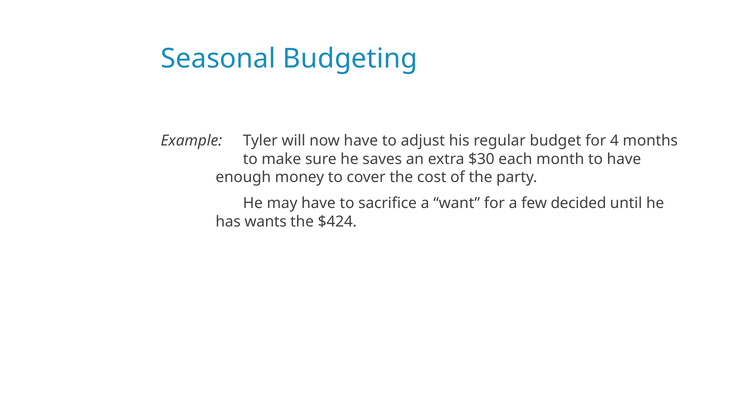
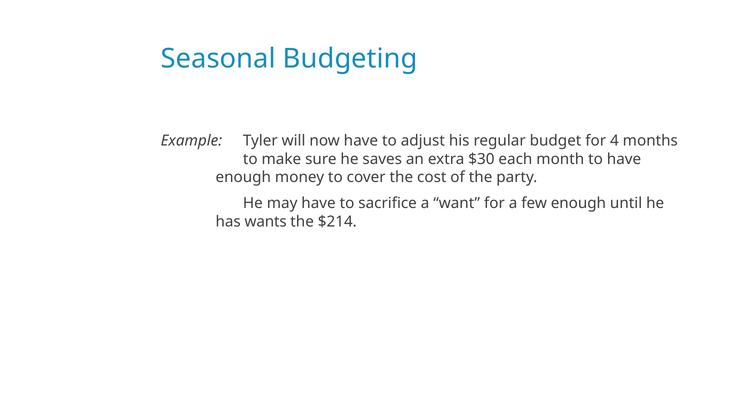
few decided: decided -> enough (578, 203)
$424: $424 -> $214 (337, 222)
